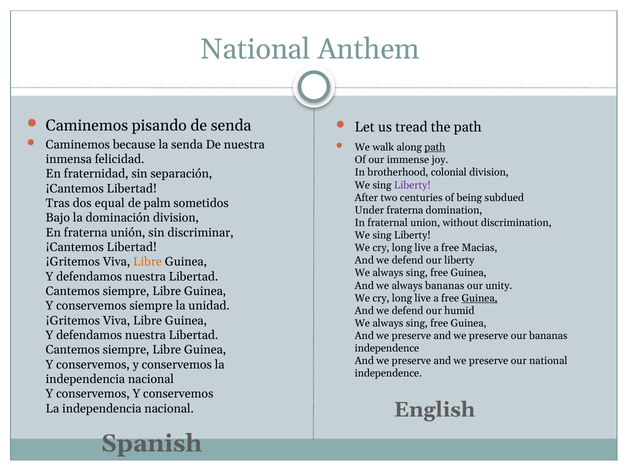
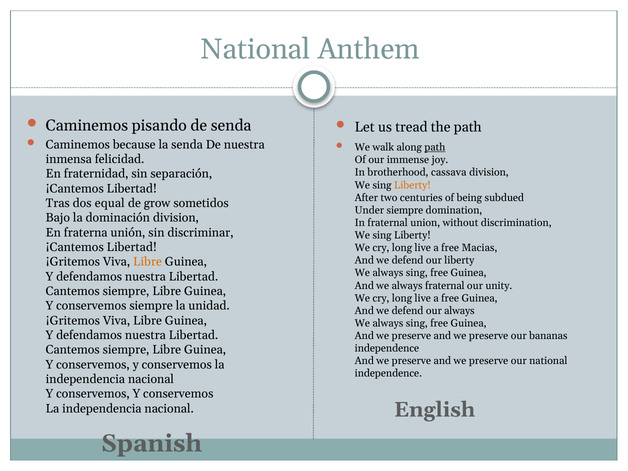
colonial: colonial -> cassava (449, 173)
Liberty colour: purple -> orange (412, 185)
palm: palm -> grow (157, 203)
Under fraterna: fraterna -> siempre (405, 210)
always bananas: bananas -> fraternal (445, 286)
Guinea underline: present -> none (480, 298)
our humid: humid -> always (459, 311)
